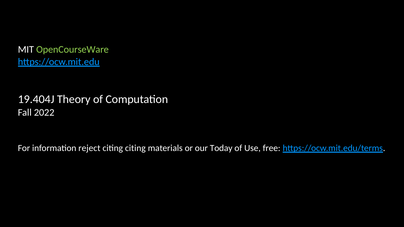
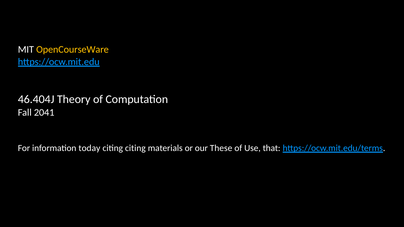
OpenCourseWare colour: light green -> yellow (72, 50)
19.404J: 19.404J -> 46.404J (36, 99)
2022: 2022 -> 2041 (44, 113)
reject: reject -> today (89, 148)
Today: Today -> These (221, 148)
free: free -> that (272, 148)
